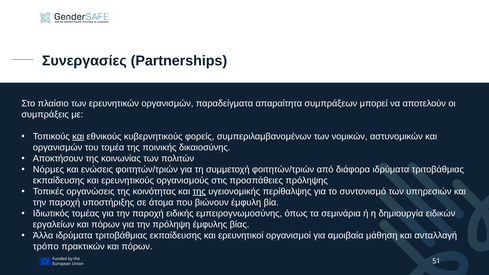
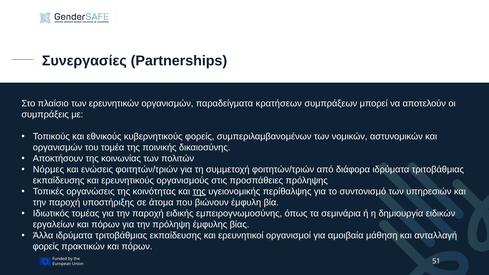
απαραίτητα: απαραίτητα -> κρατήσεων (279, 103)
και underline: present -> none (78, 136)
τρόπο: τρόπο -> φορείς (46, 247)
